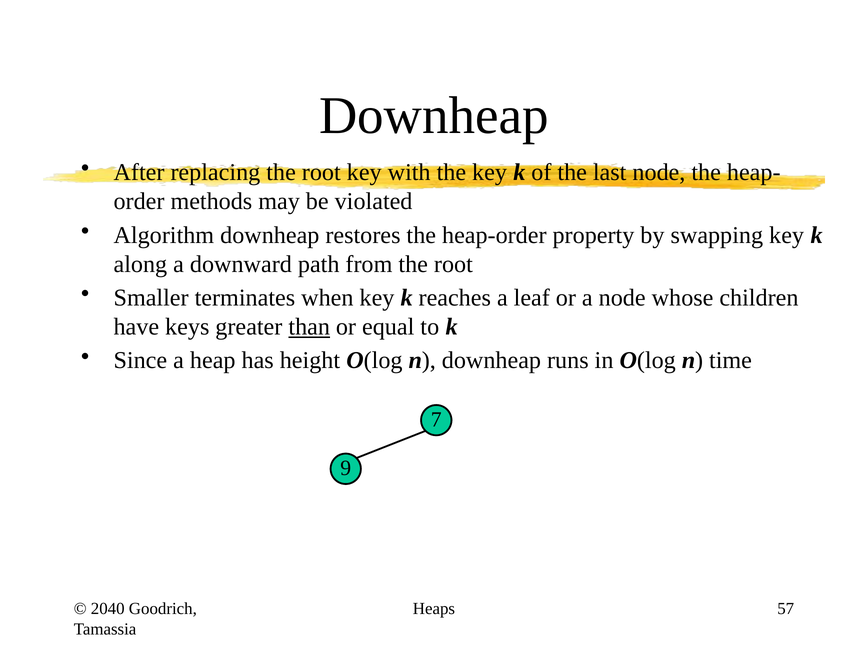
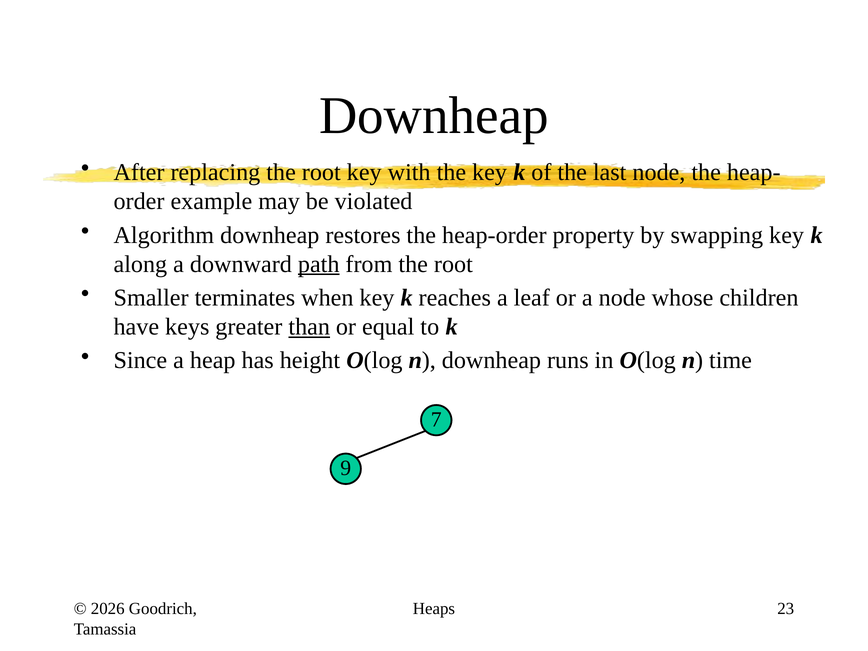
methods: methods -> example (211, 201)
path underline: none -> present (319, 264)
2040: 2040 -> 2026 (108, 609)
57: 57 -> 23 (786, 609)
